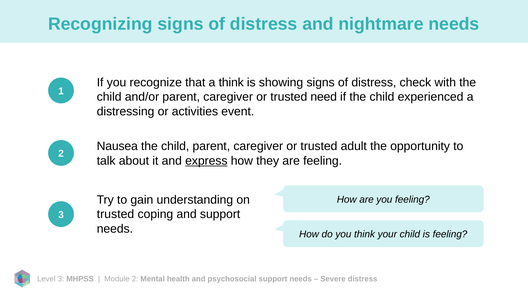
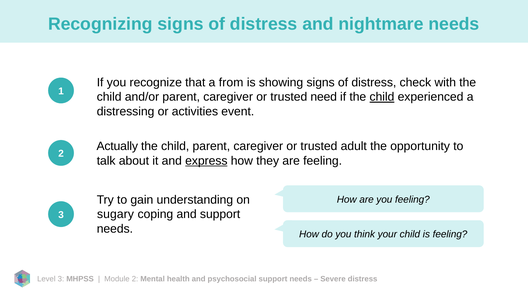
a think: think -> from (231, 82)
child underline: none -> present (382, 97)
Nausea: Nausea -> Actually (117, 146)
trusted: trusted -> sugary (115, 214)
